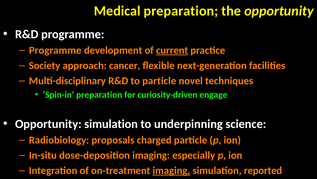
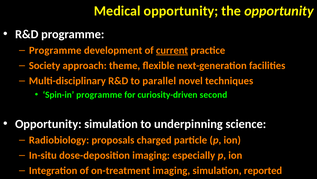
Medical preparation: preparation -> opportunity (181, 11)
cancer: cancer -> theme (125, 65)
to particle: particle -> parallel (159, 80)
Spin-in preparation: preparation -> programme (99, 94)
engage: engage -> second (213, 94)
imaging underline: present -> none (171, 170)
